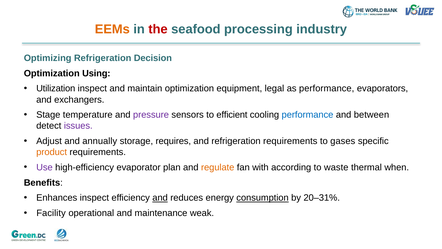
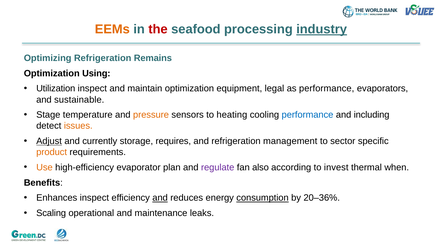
industry underline: none -> present (322, 29)
Decision: Decision -> Remains (153, 58)
exchangers: exchangers -> sustainable (79, 100)
pressure colour: purple -> orange (151, 115)
efficient: efficient -> heating (232, 115)
between: between -> including (372, 115)
issues colour: purple -> orange (78, 126)
Adjust underline: none -> present (49, 141)
annually: annually -> currently (100, 141)
refrigeration requirements: requirements -> management (290, 141)
gases: gases -> sector (343, 141)
Use colour: purple -> orange (44, 167)
regulate colour: orange -> purple (218, 167)
with: with -> also (260, 167)
waste: waste -> invest (336, 167)
20–31%: 20–31% -> 20–36% (322, 198)
Facility: Facility -> Scaling (51, 213)
weak: weak -> leaks (202, 213)
